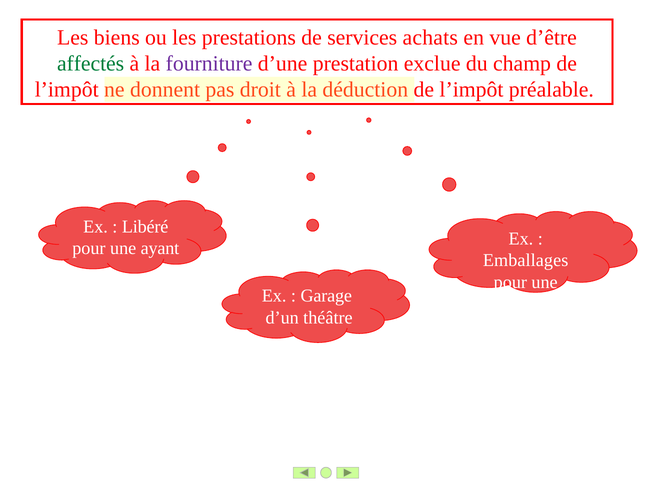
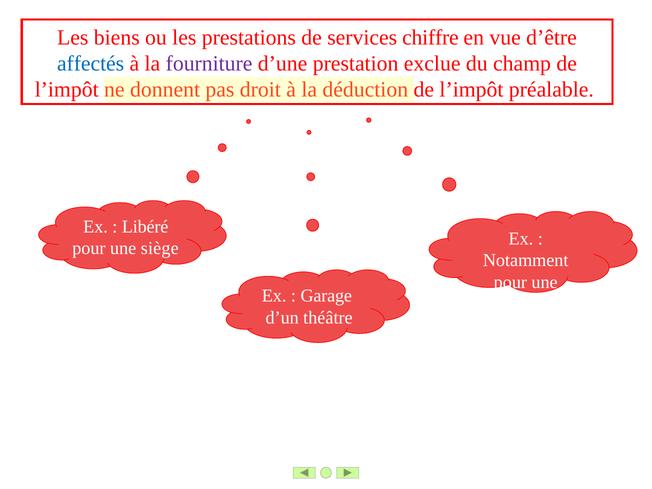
achats: achats -> chiffre (430, 37)
affectés colour: green -> blue (91, 63)
ayant: ayant -> siège (160, 248)
Emballages: Emballages -> Notamment (526, 261)
